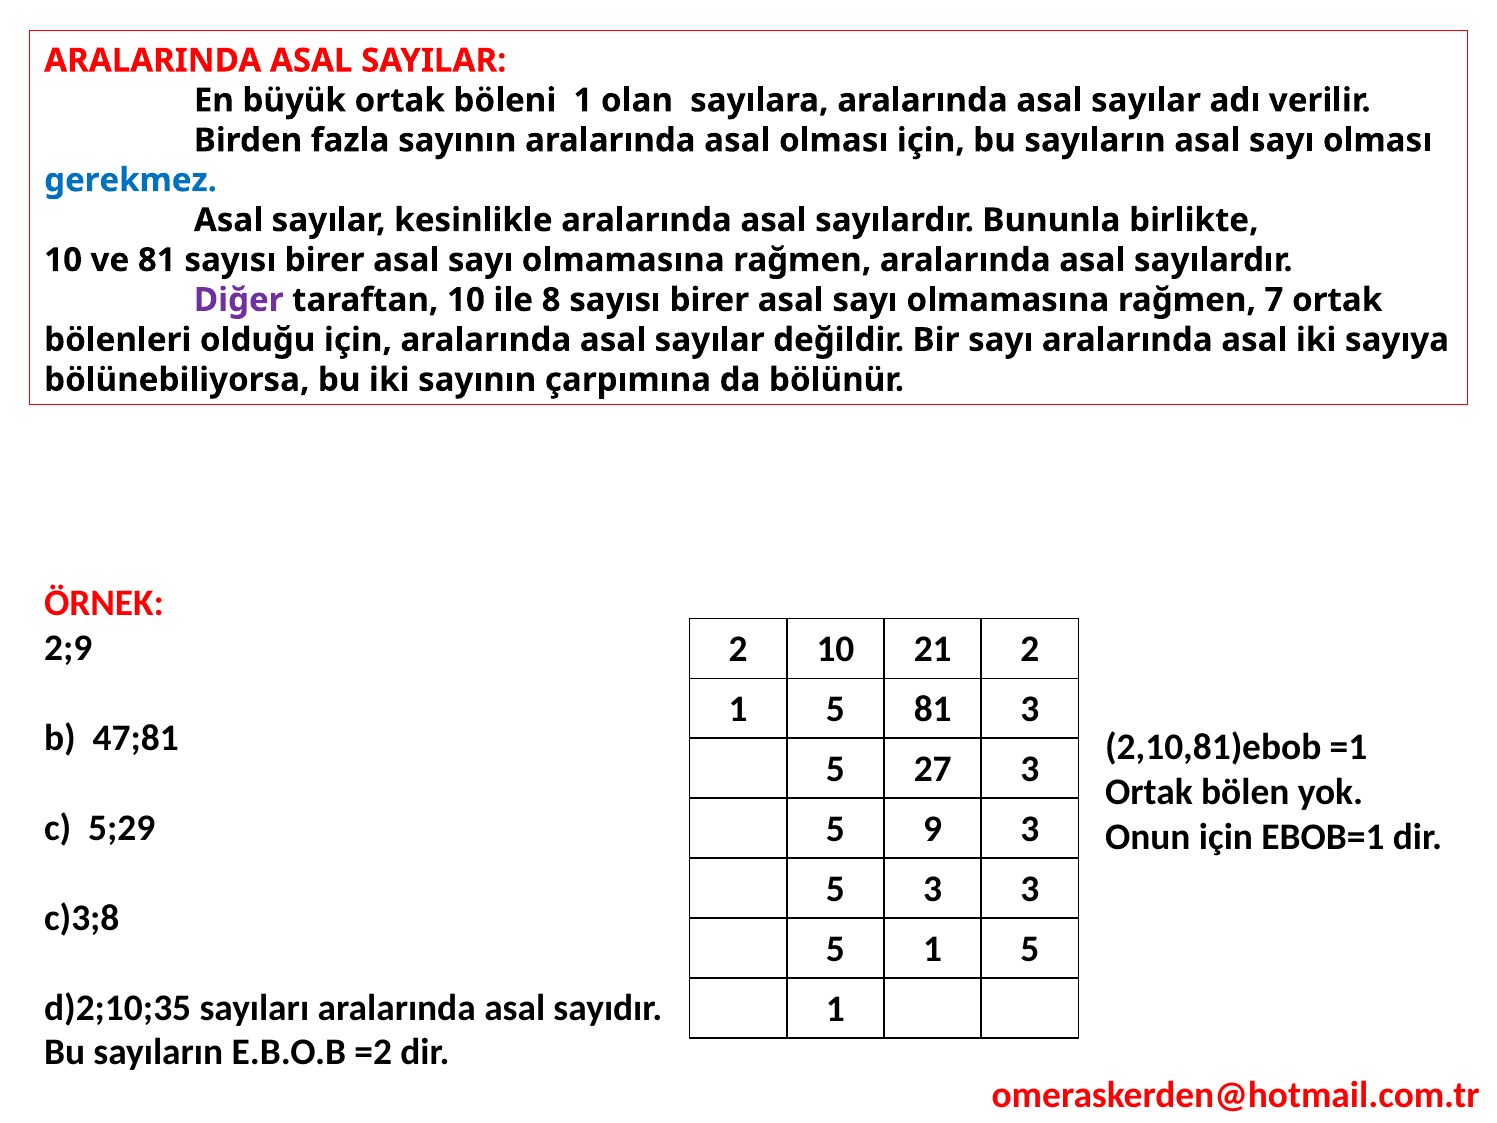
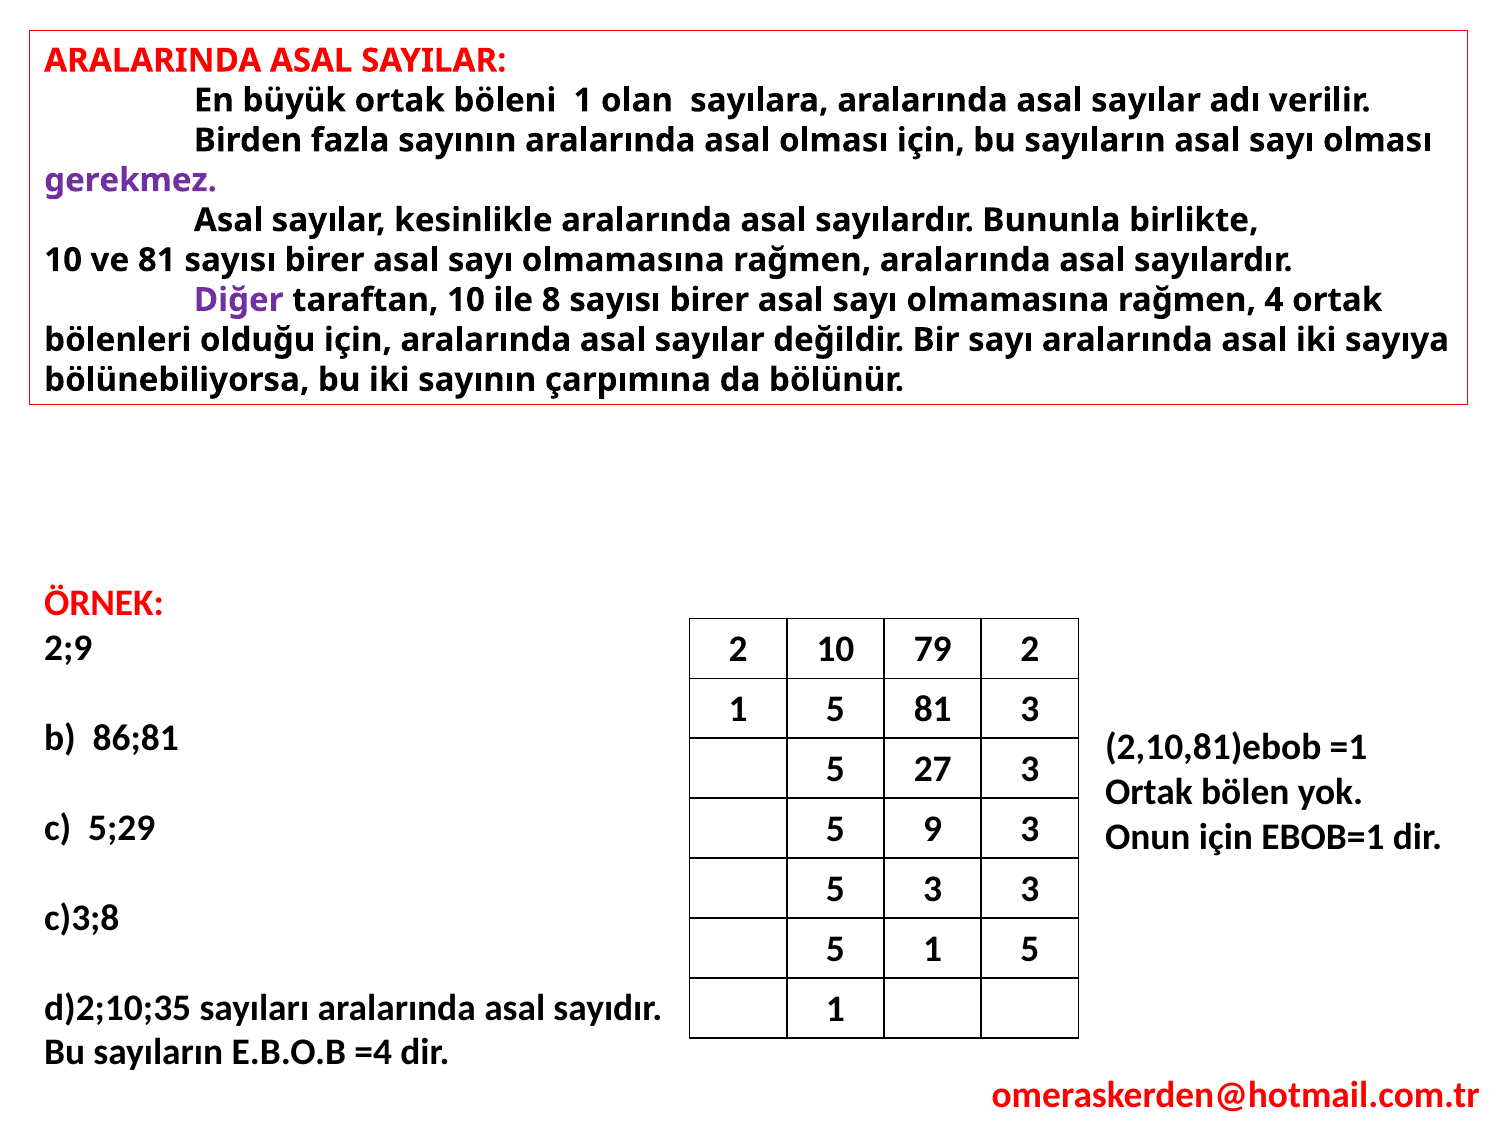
gerekmez colour: blue -> purple (131, 180)
7: 7 -> 4 (1274, 300)
21: 21 -> 79 (933, 649)
47;81: 47;81 -> 86;81 (136, 738)
=2: =2 -> =4 (373, 1052)
